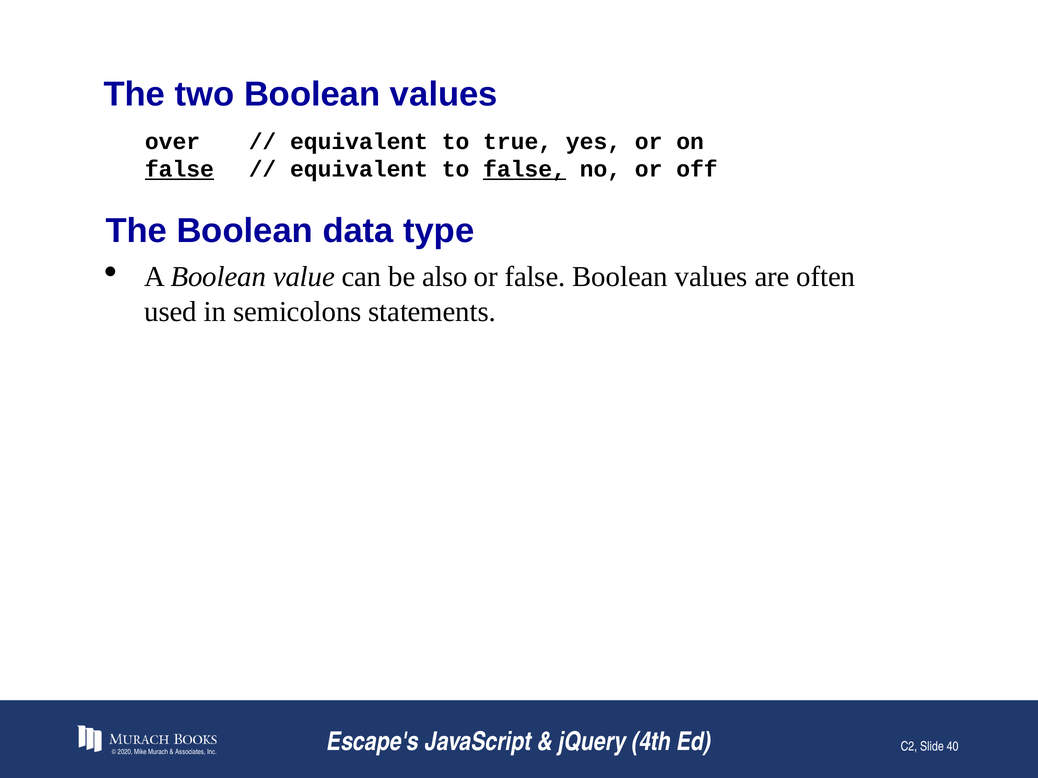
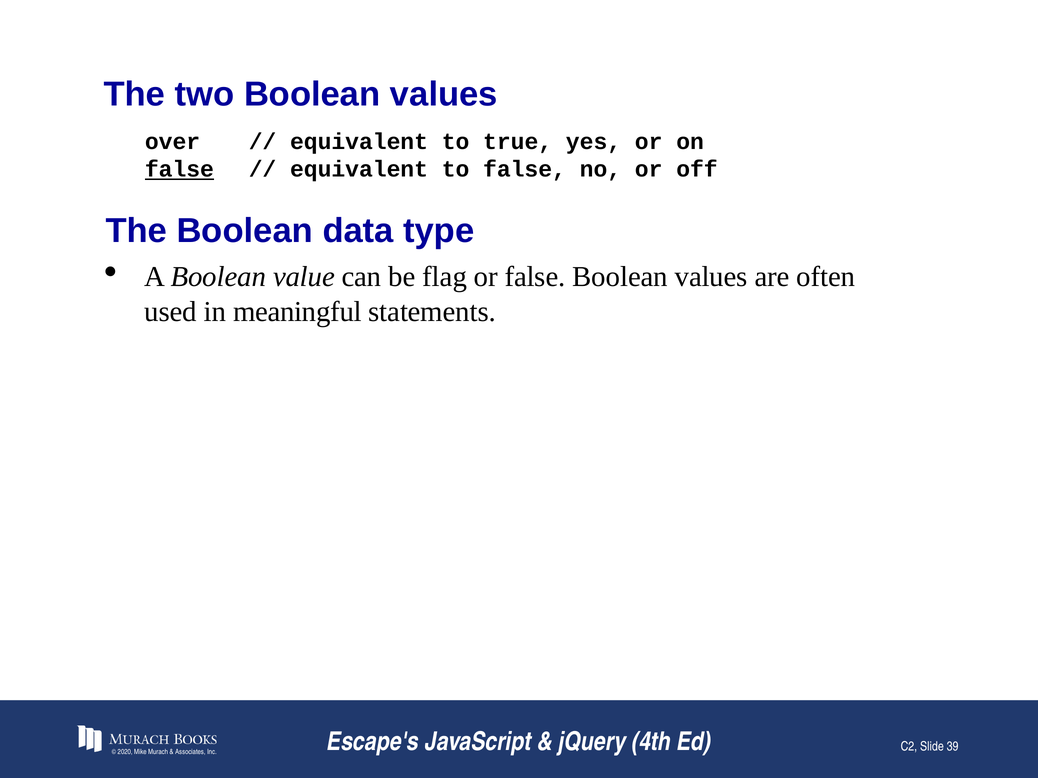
false underline: present -> none (524, 169)
also: also -> flag (445, 277)
semicolons: semicolons -> meaningful (297, 312)
40: 40 -> 39 (953, 747)
